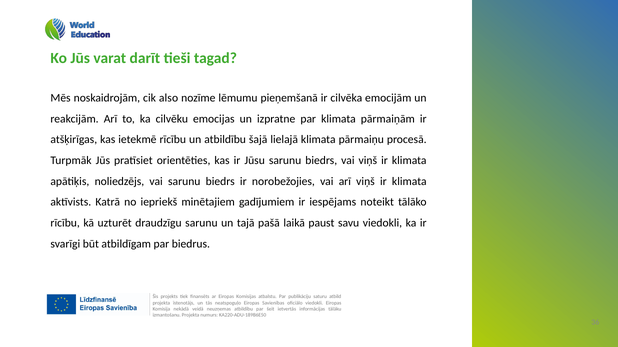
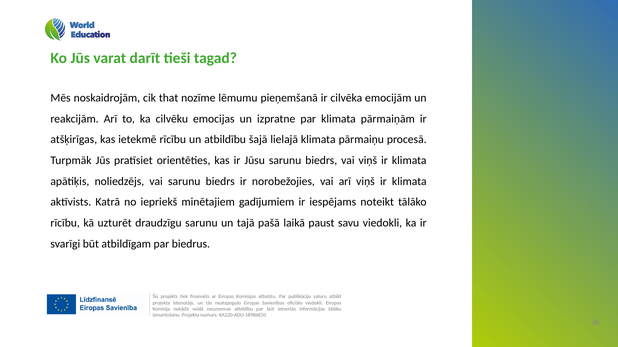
also: also -> that (169, 98)
